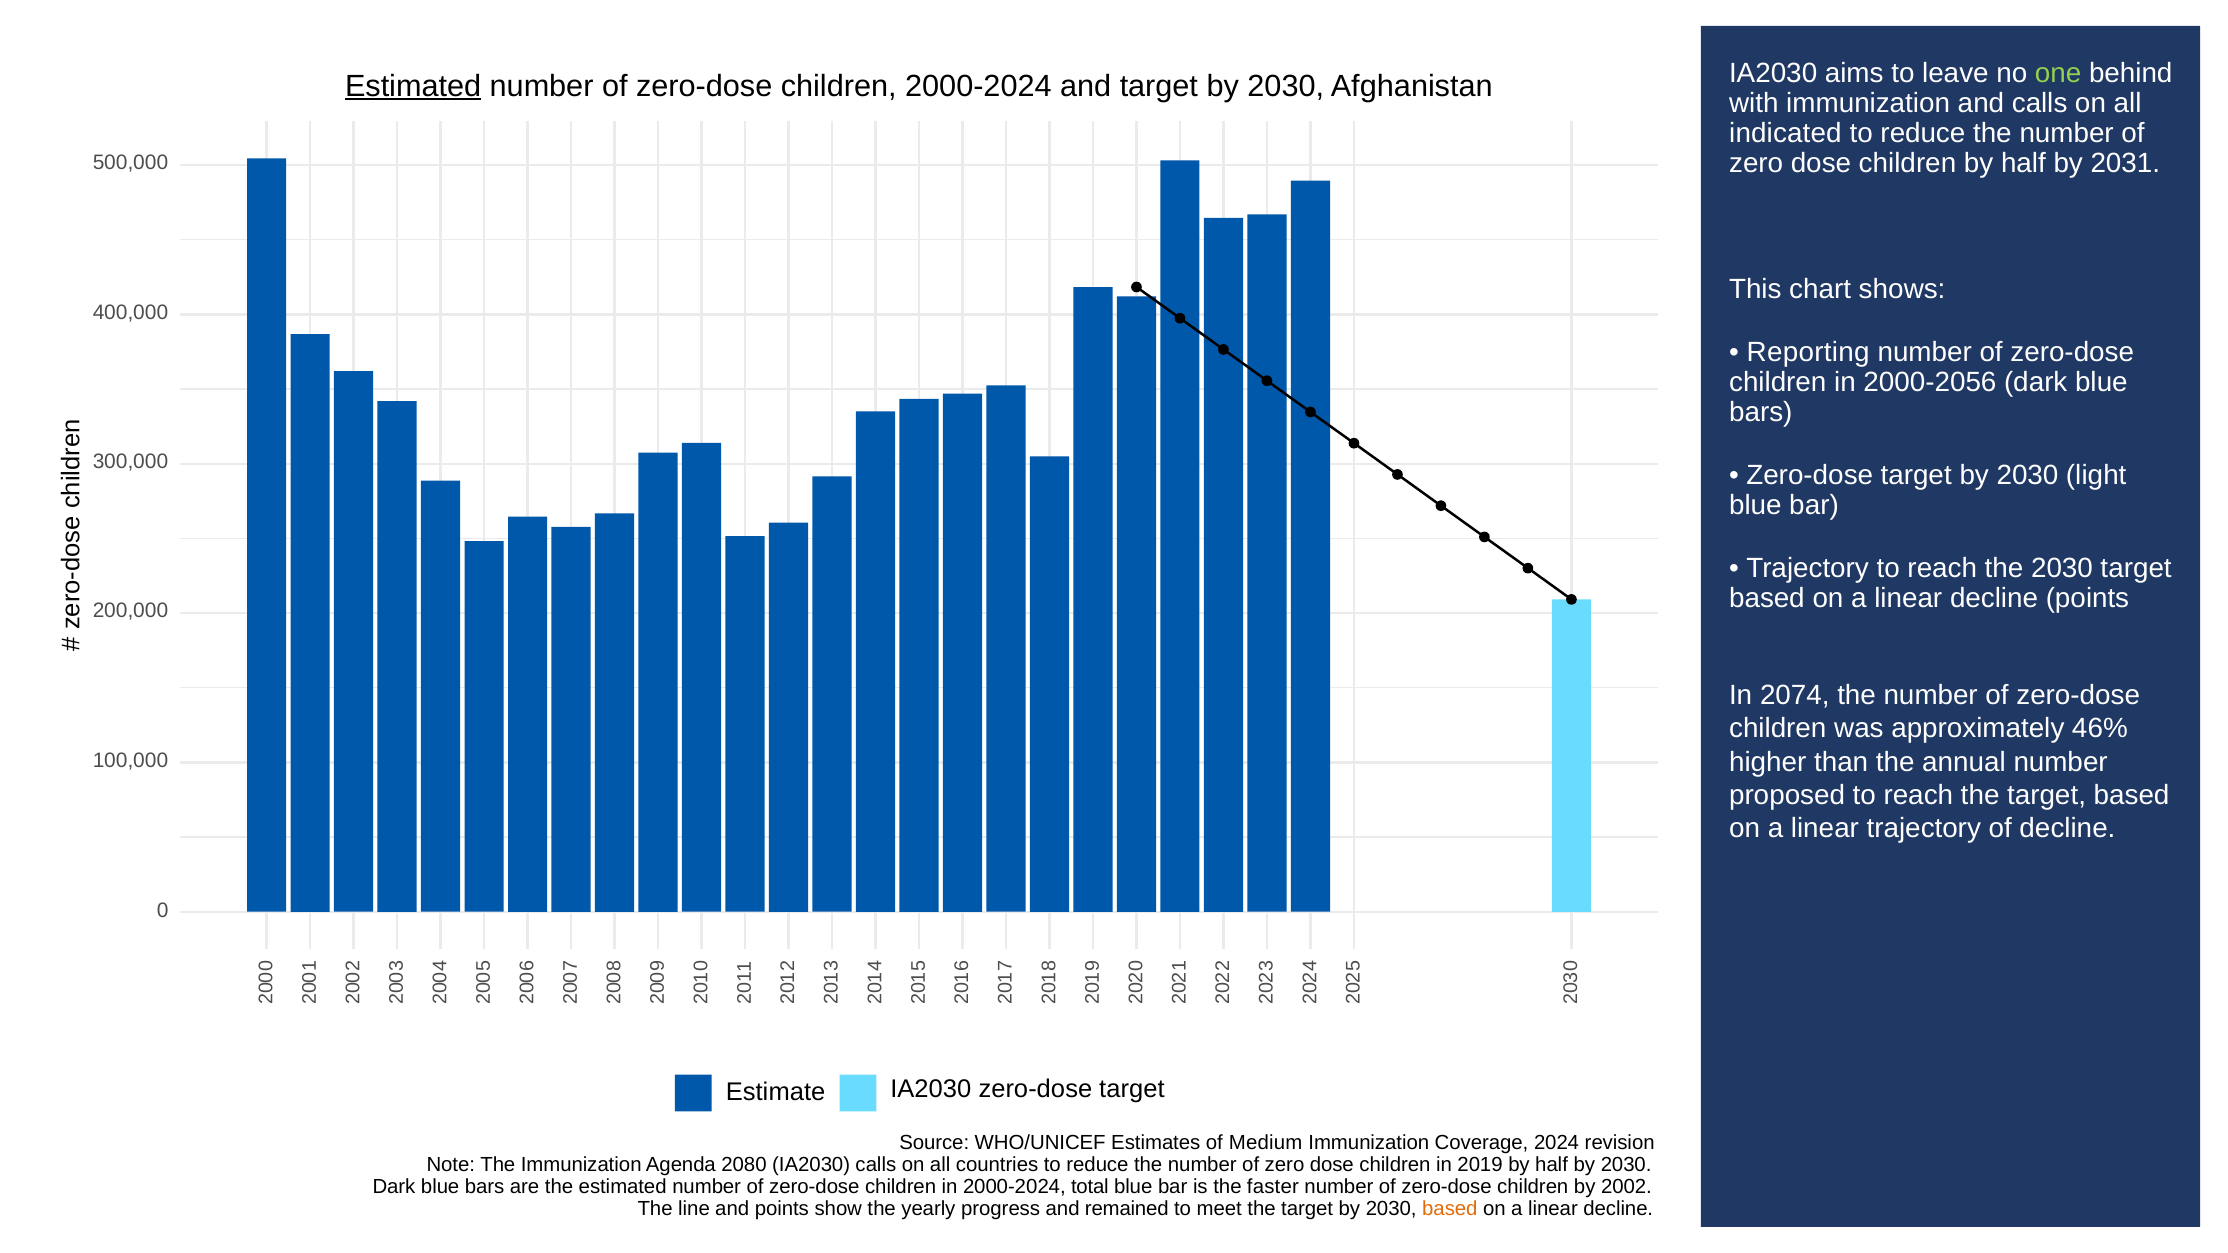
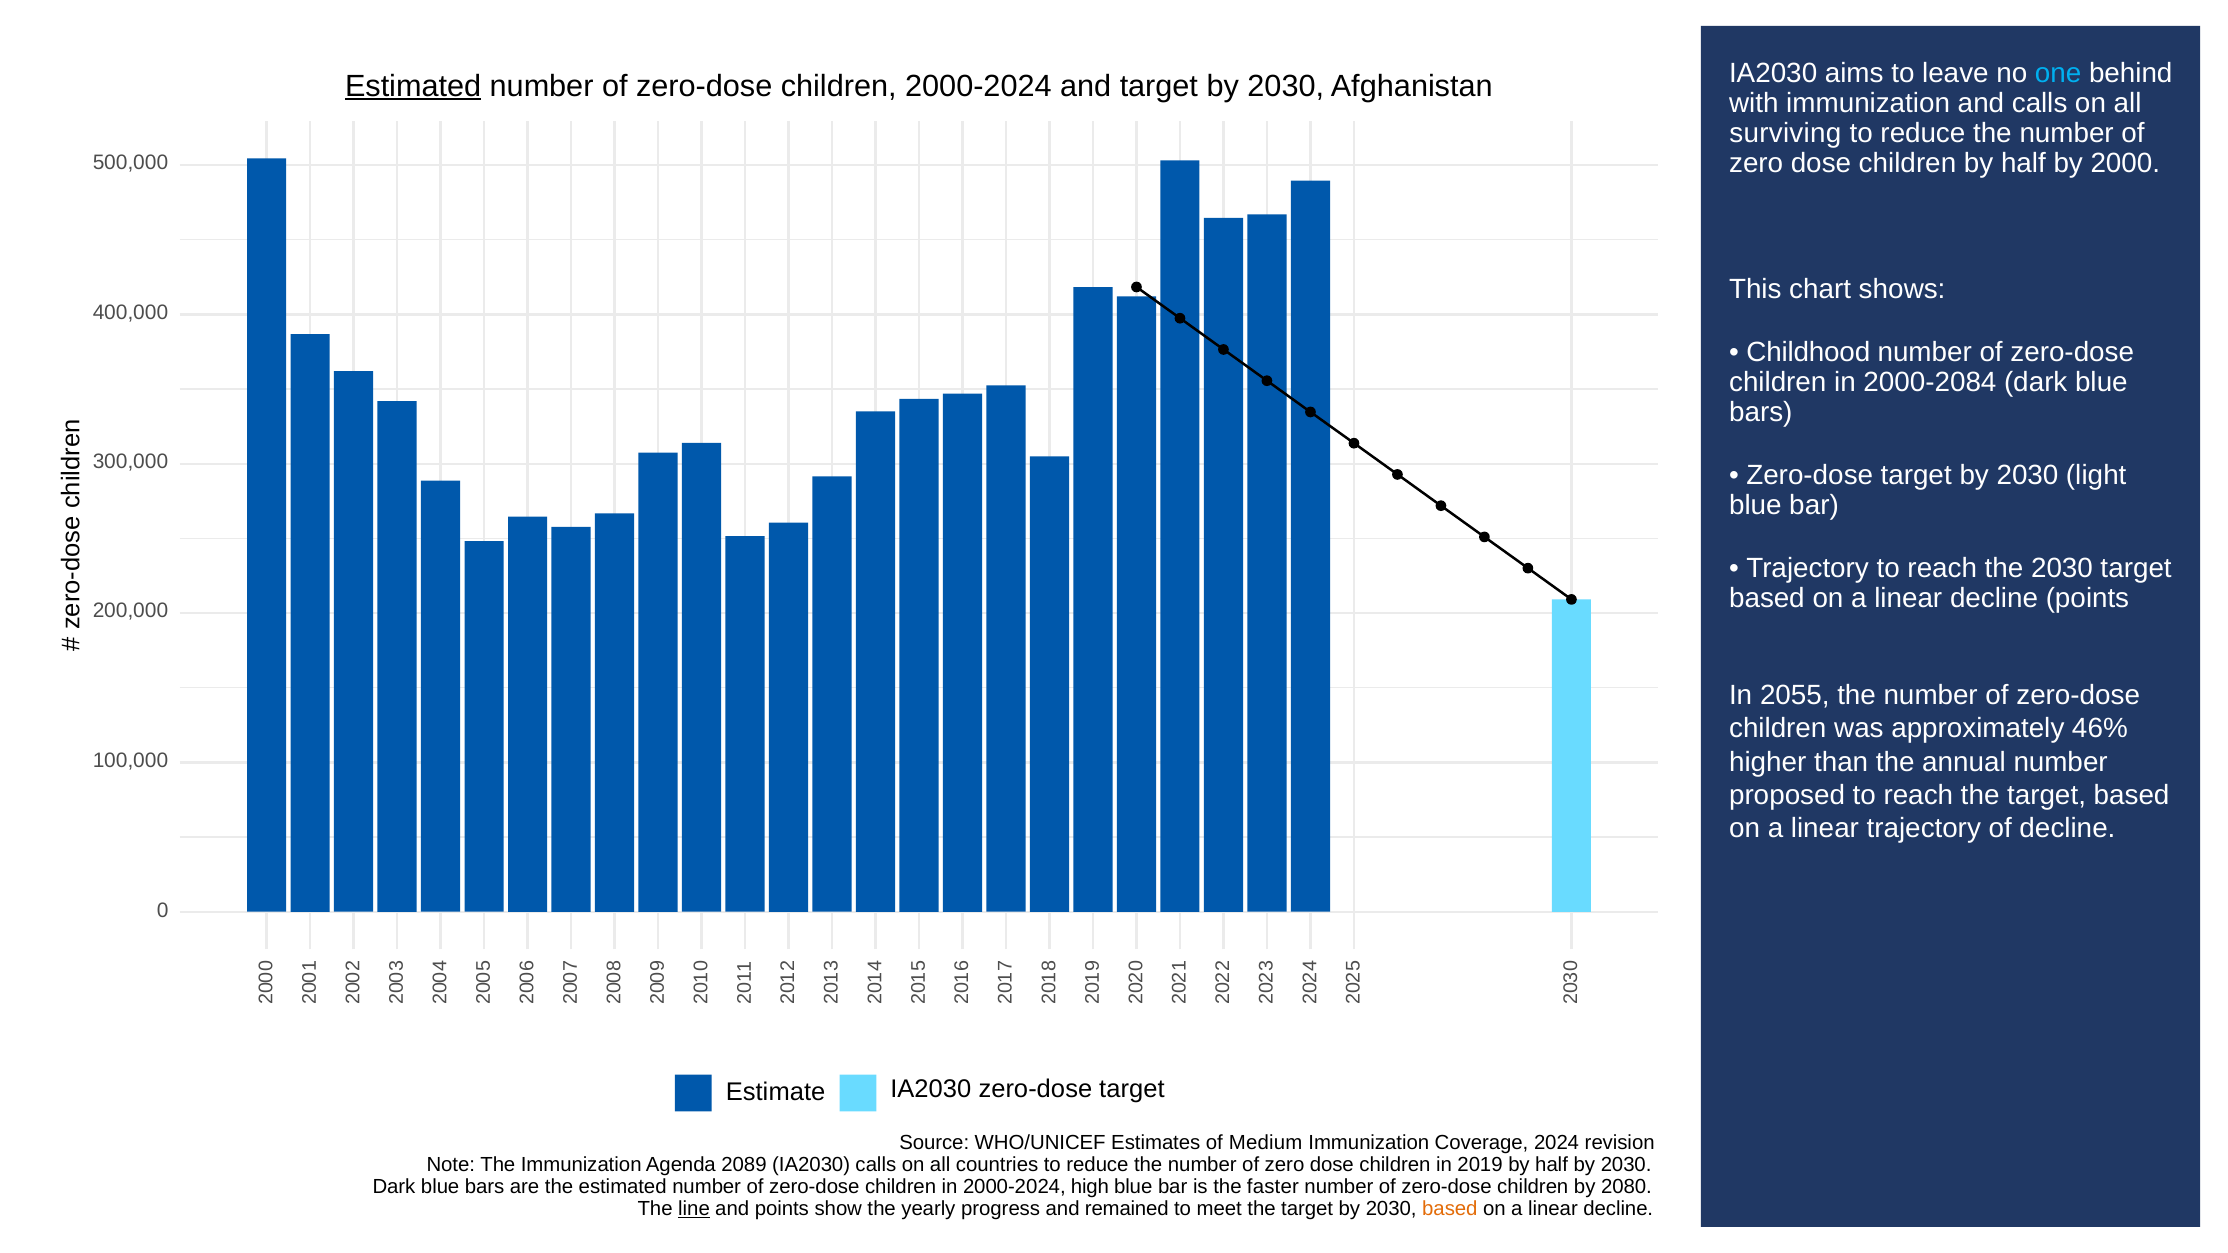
one colour: light green -> light blue (2058, 73)
indicated: indicated -> surviving (1785, 133)
2031: 2031 -> 2000 (2125, 163)
Reporting: Reporting -> Childhood (1808, 352)
2000-2056: 2000-2056 -> 2000-2084 (1930, 382)
2074: 2074 -> 2055 (1795, 695)
2080: 2080 -> 2089 (744, 1165)
total: total -> high (1090, 1187)
2002: 2002 -> 2080 (1626, 1187)
line underline: none -> present (694, 1209)
